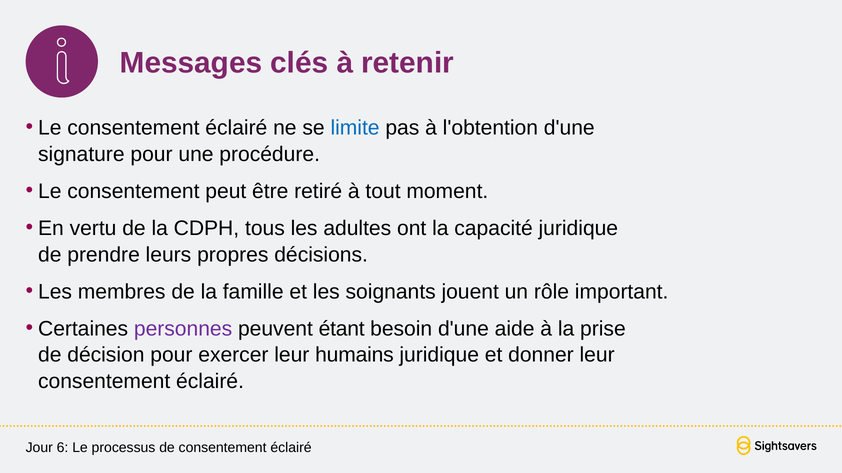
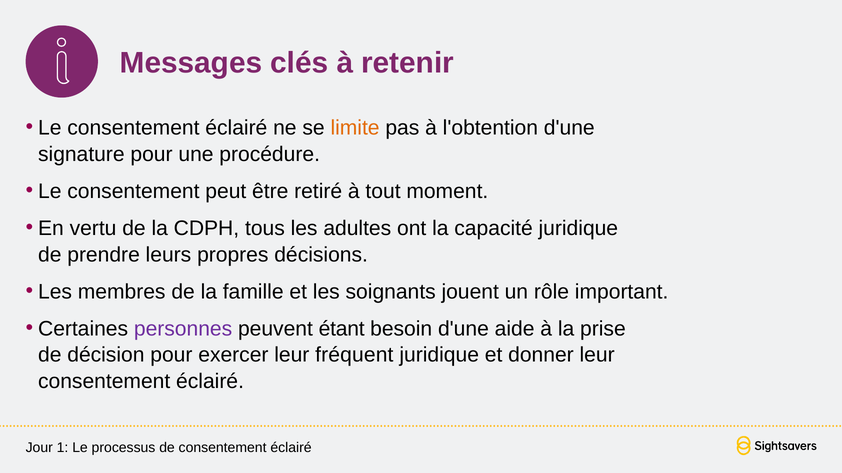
limite colour: blue -> orange (355, 128)
humains: humains -> fréquent (354, 356)
6: 6 -> 1 (63, 448)
